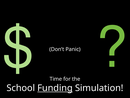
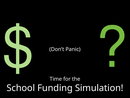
Funding underline: present -> none (55, 88)
